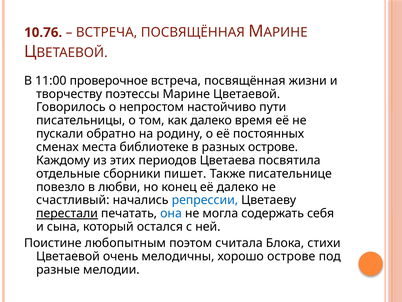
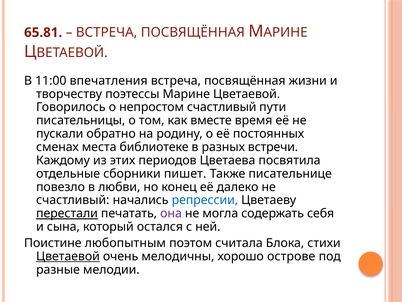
10.76: 10.76 -> 65.81 (43, 32)
проверочное: проверочное -> впечатления (109, 81)
непростом настойчиво: настойчиво -> счастливый (222, 107)
как далеко: далеко -> вместе (211, 120)
разных острове: острове -> встречи (273, 147)
она colour: blue -> purple (171, 213)
Цветаевой underline: none -> present (68, 256)
